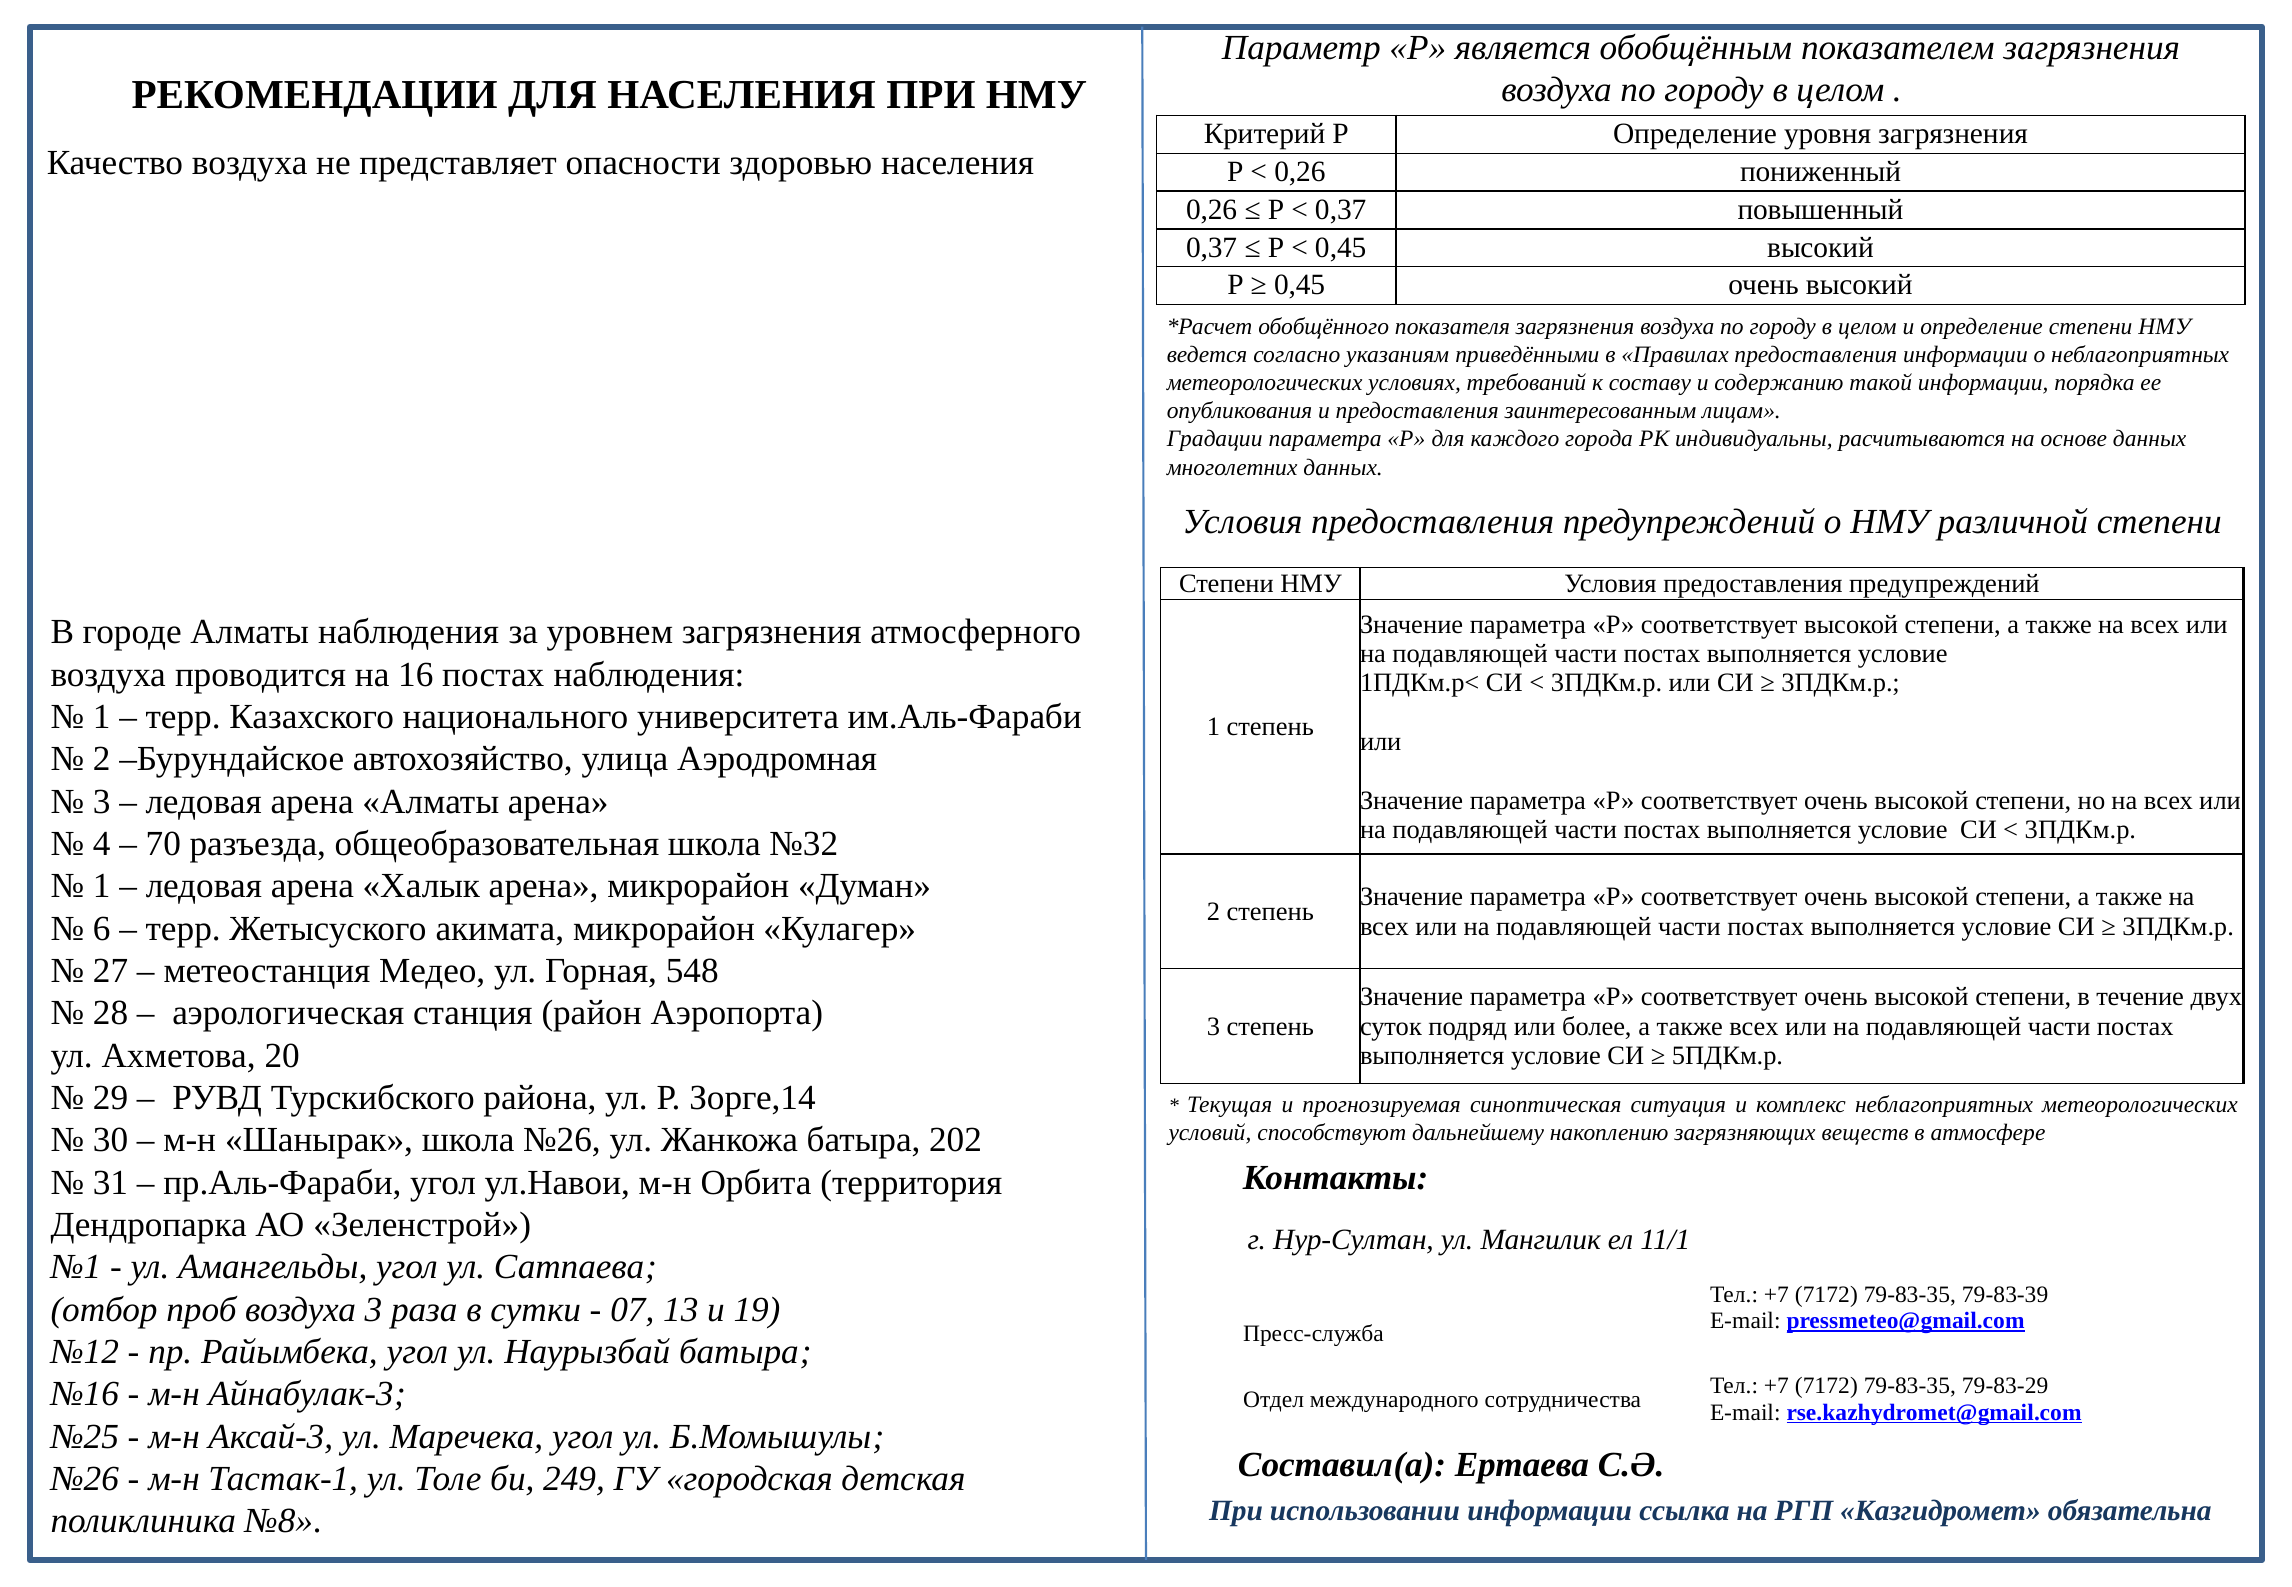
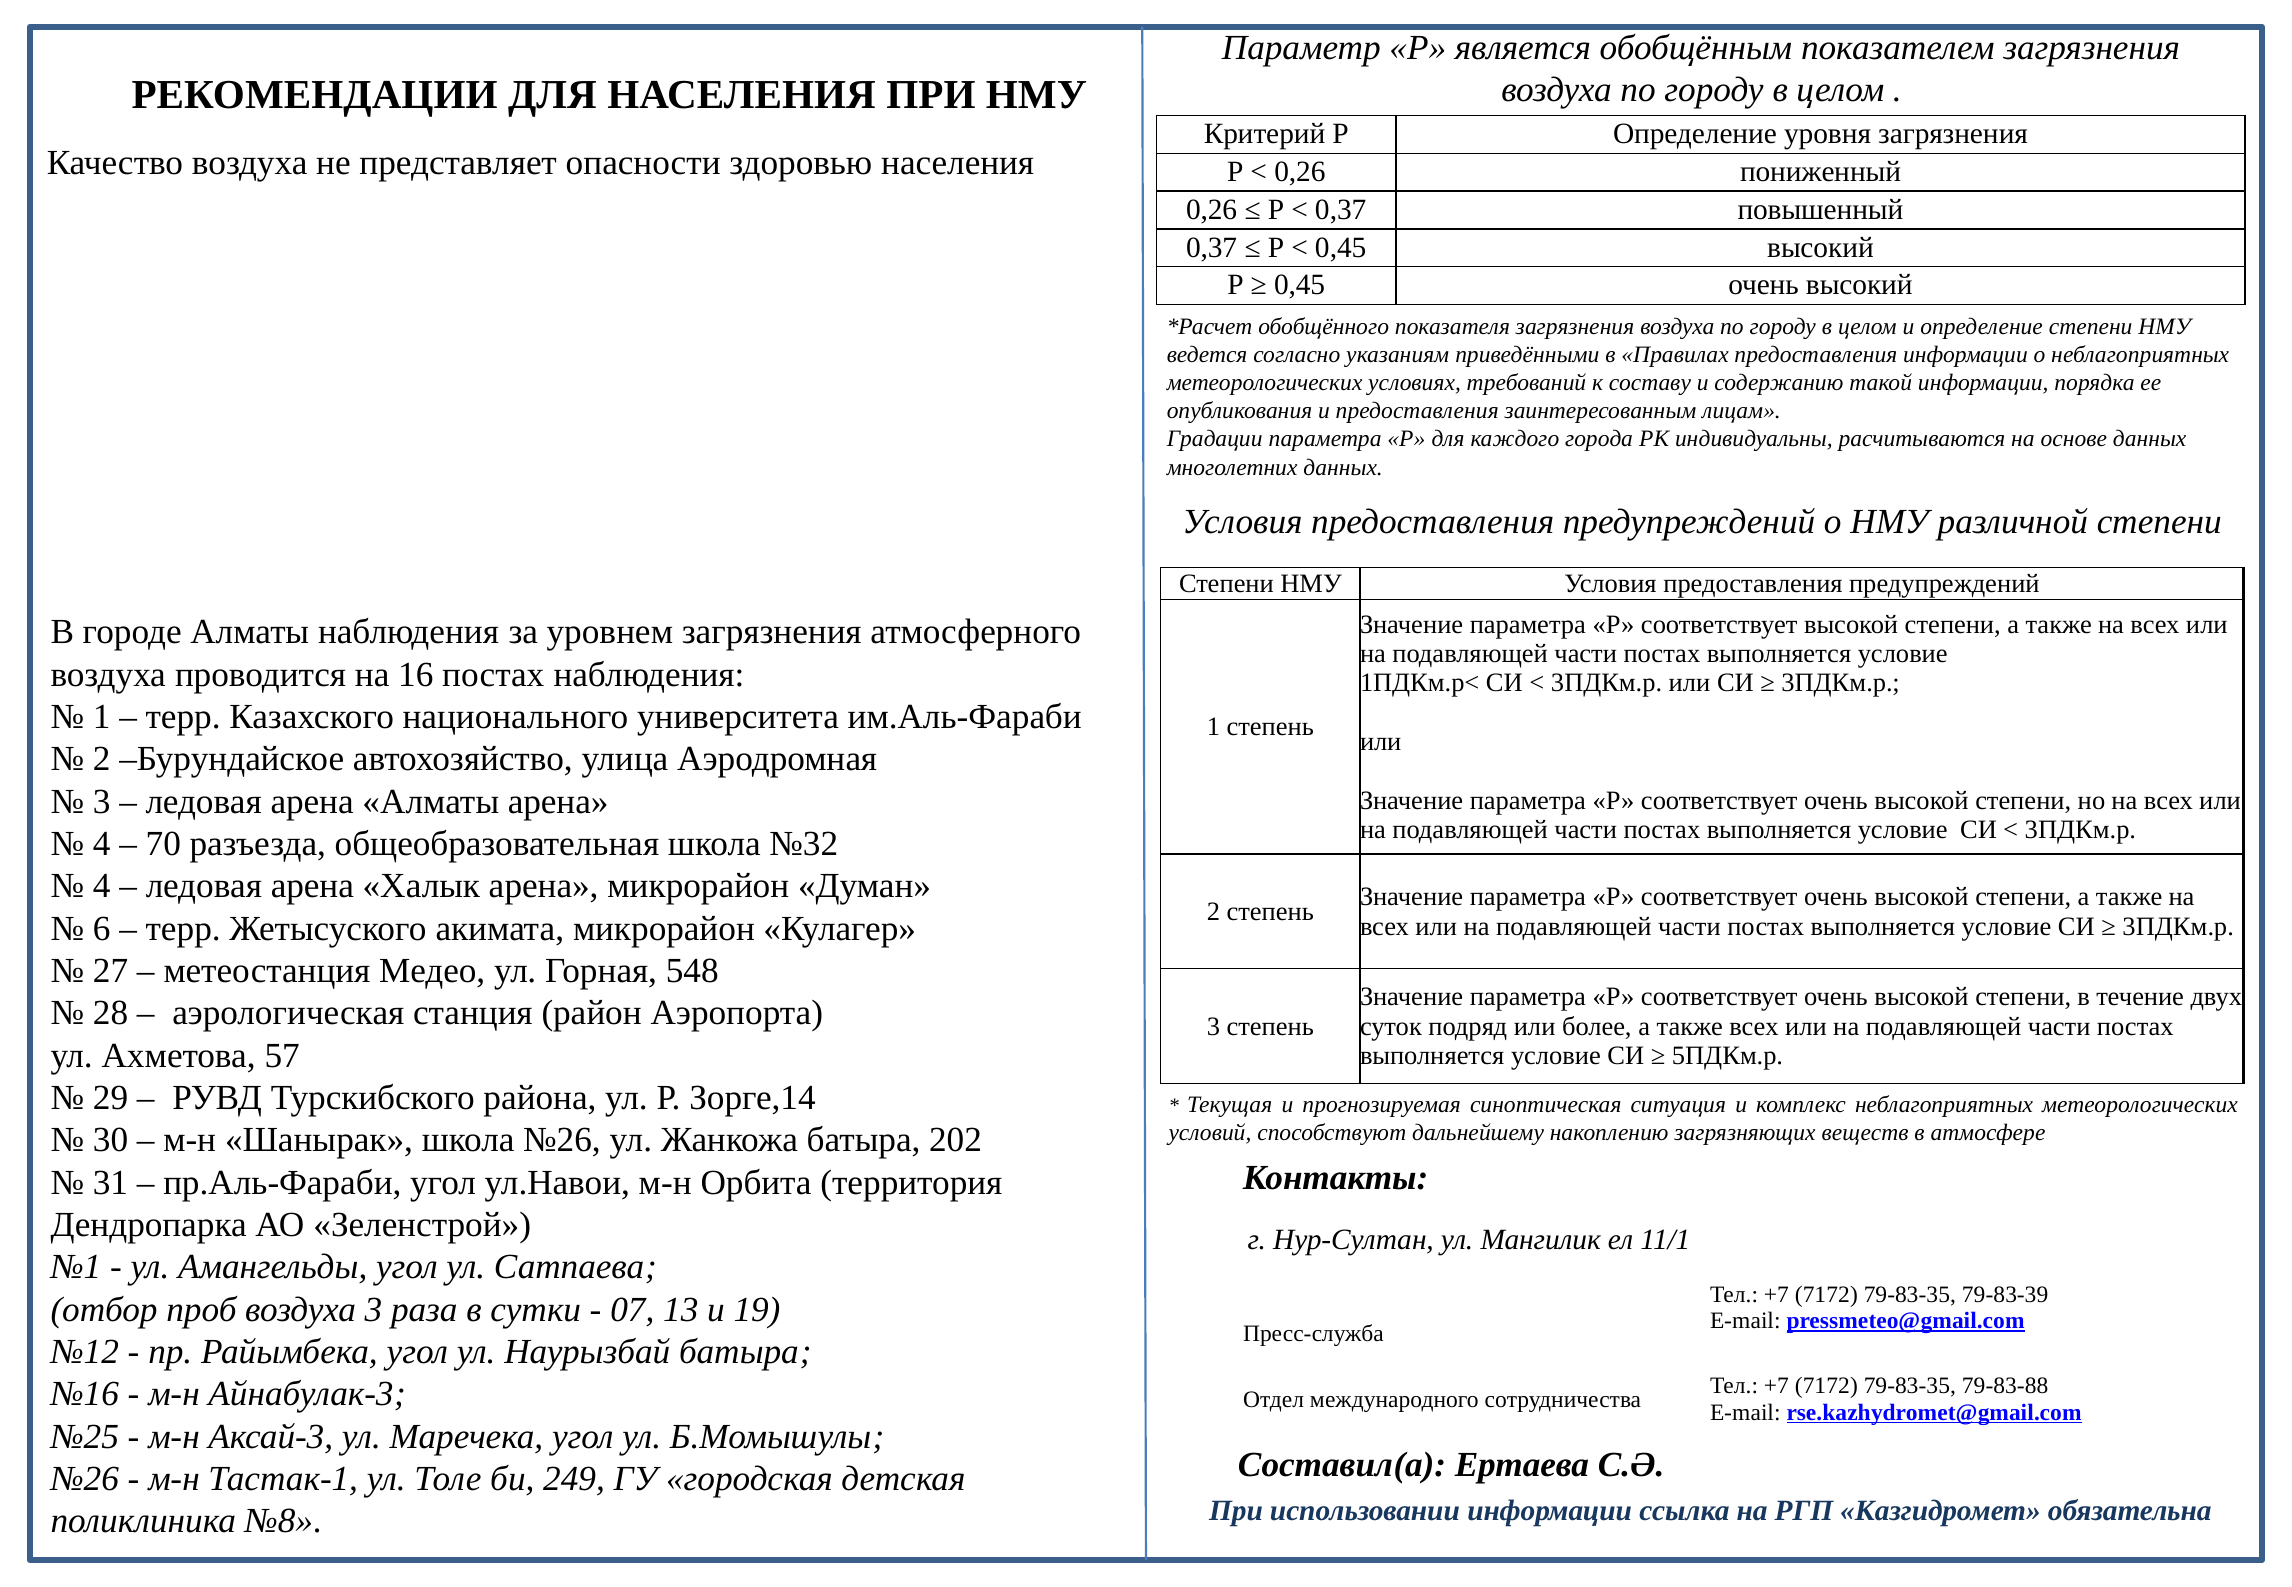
1: 1 -> 4 (102, 886)
20: 20 -> 57 (282, 1055)
79-83-29: 79-83-29 -> 79-83-88 (2005, 1386)
